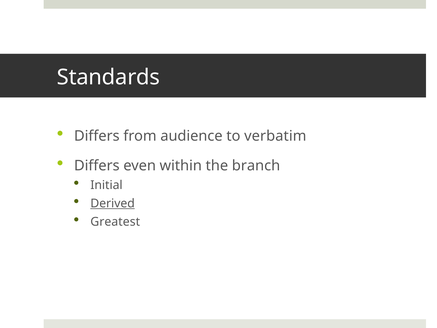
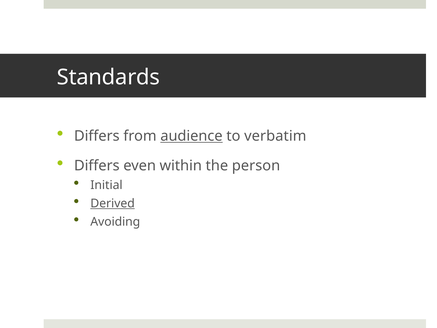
audience underline: none -> present (191, 136)
branch: branch -> person (256, 166)
Greatest: Greatest -> Avoiding (115, 222)
